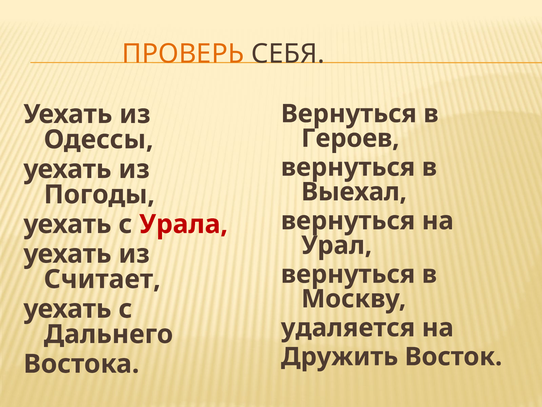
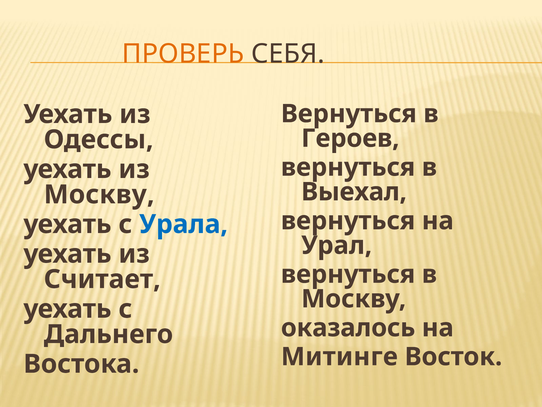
Погоды: Погоды -> Москву (99, 194)
Урала colour: red -> blue (184, 224)
удаляется: удаляется -> оказалось (348, 327)
Дружить: Дружить -> Митинге (339, 356)
